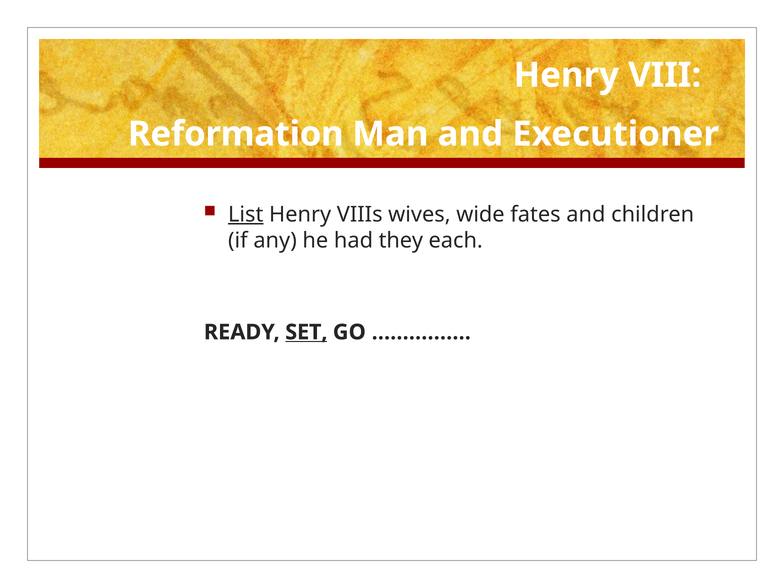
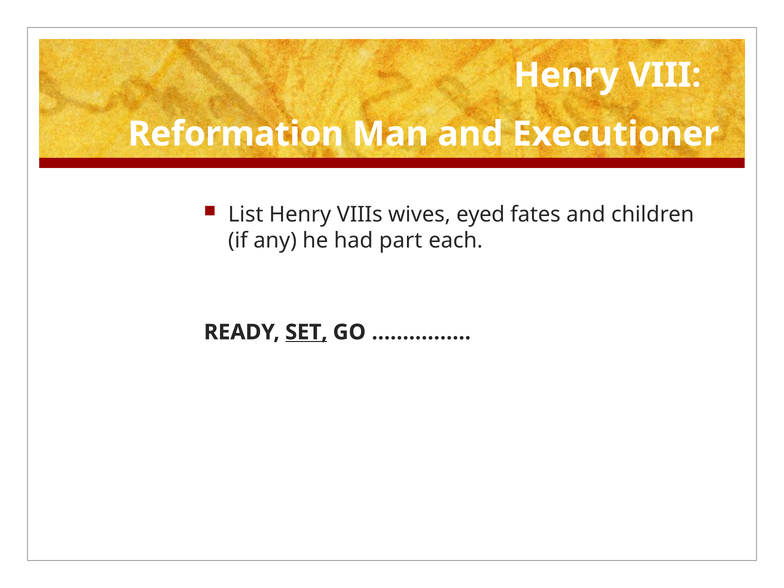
List underline: present -> none (246, 215)
wide: wide -> eyed (481, 215)
they: they -> part (401, 241)
